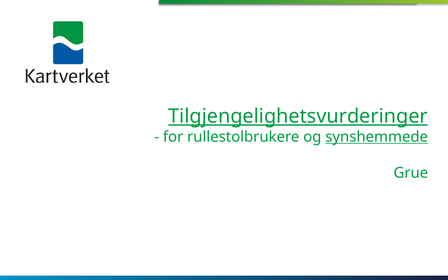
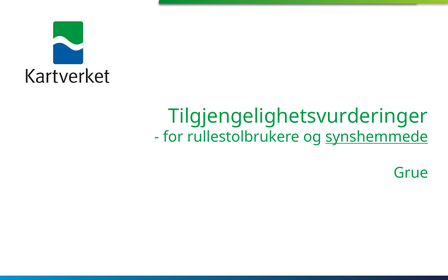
Tilgjengelighetsvurderinger underline: present -> none (298, 116)
